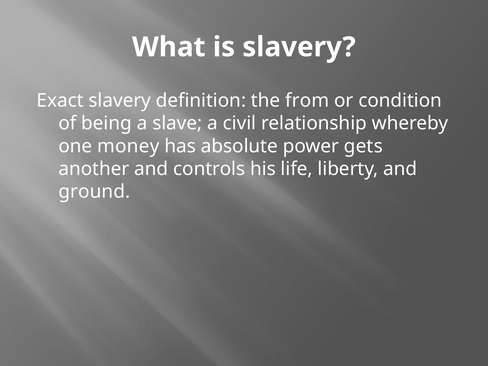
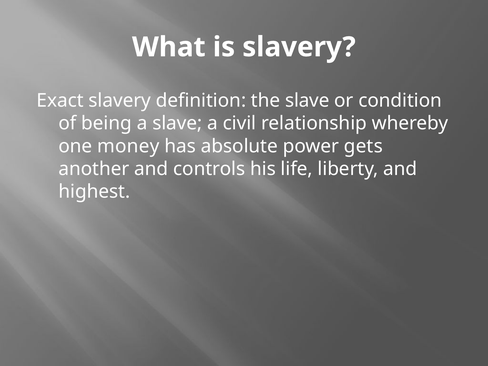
the from: from -> slave (307, 101)
ground: ground -> highest (94, 192)
